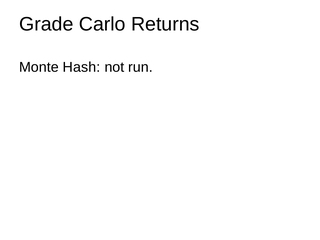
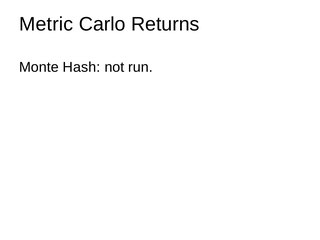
Grade: Grade -> Metric (46, 24)
